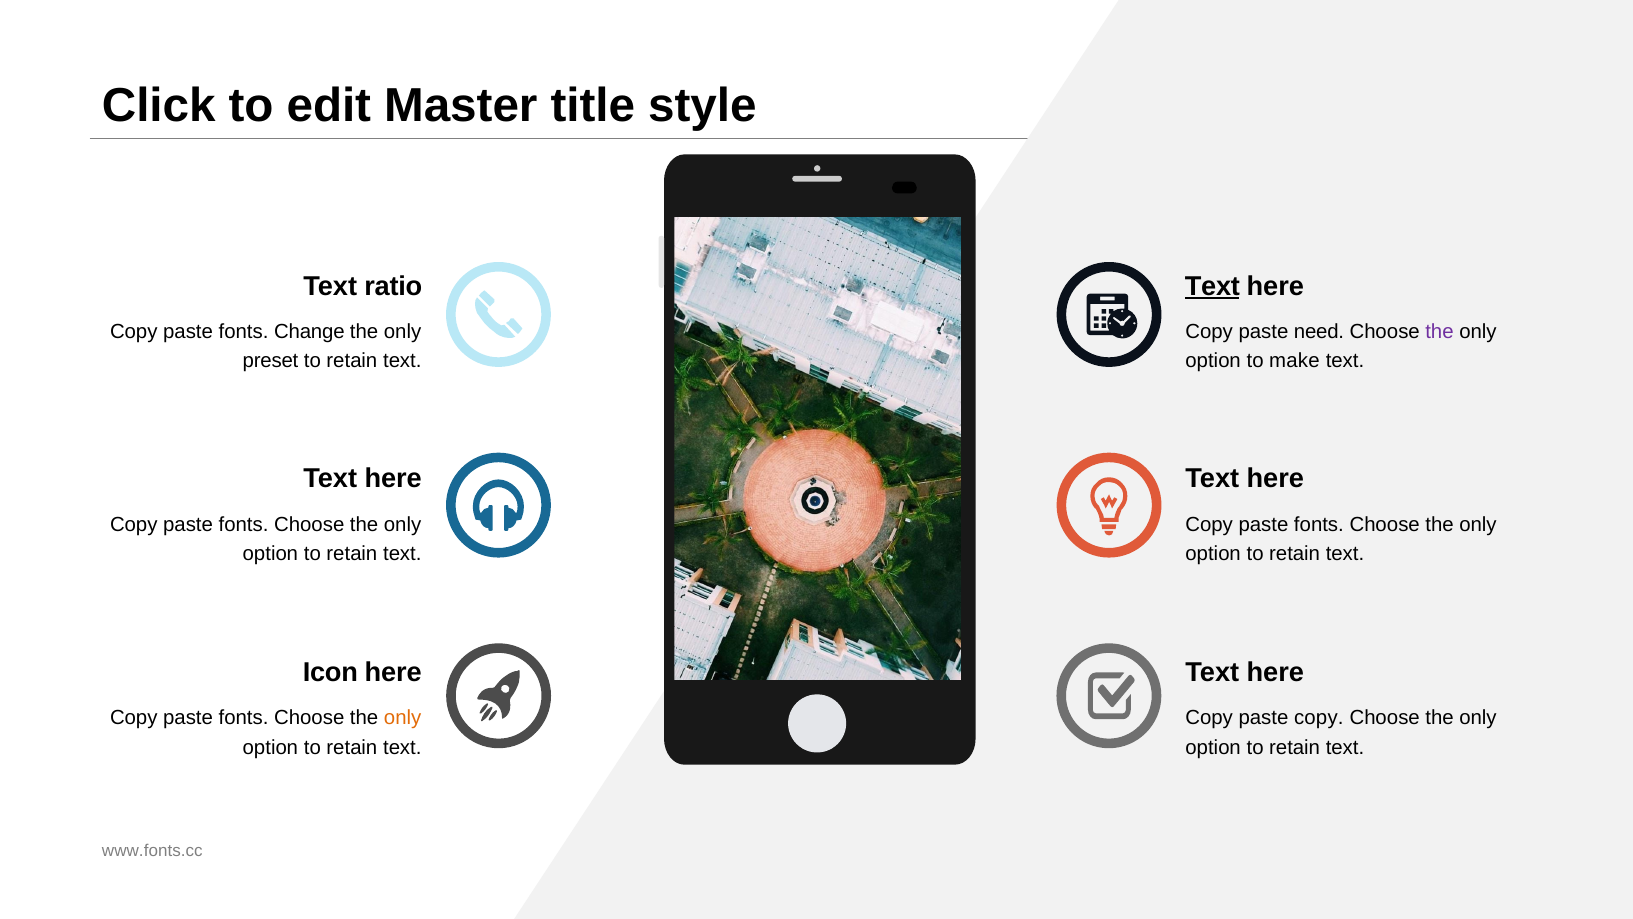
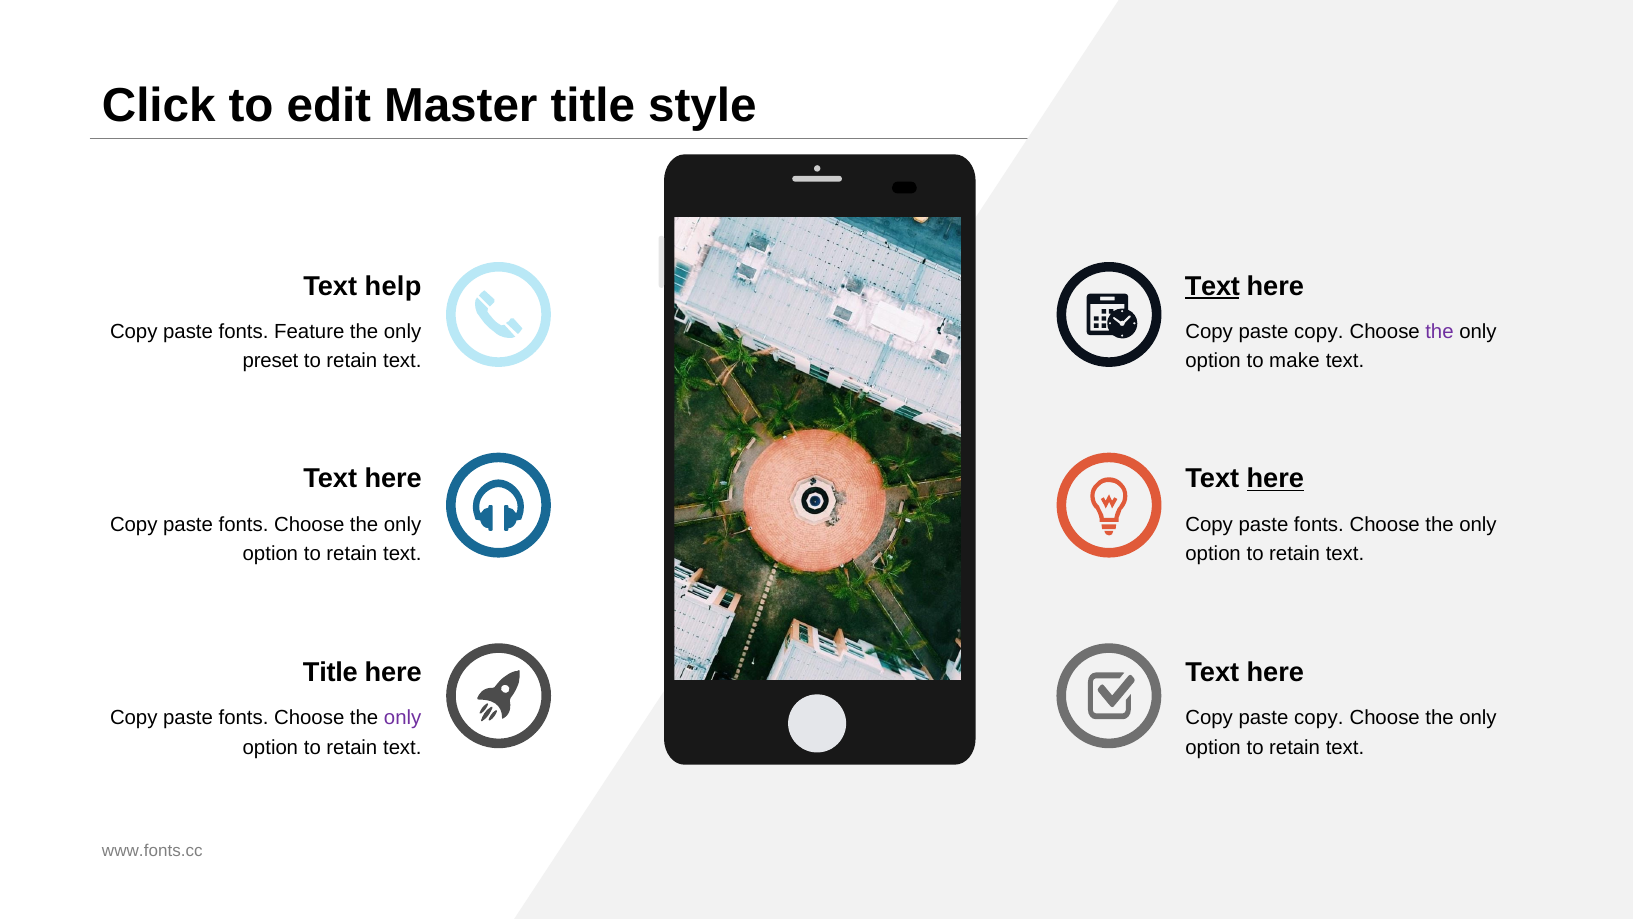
ratio: ratio -> help (393, 286)
Change: Change -> Feature (309, 332)
need: need -> copy (1319, 332)
here underline: none -> present (1275, 479)
Icon: Icon -> Title (330, 672)
only colour: orange -> purple (403, 718)
